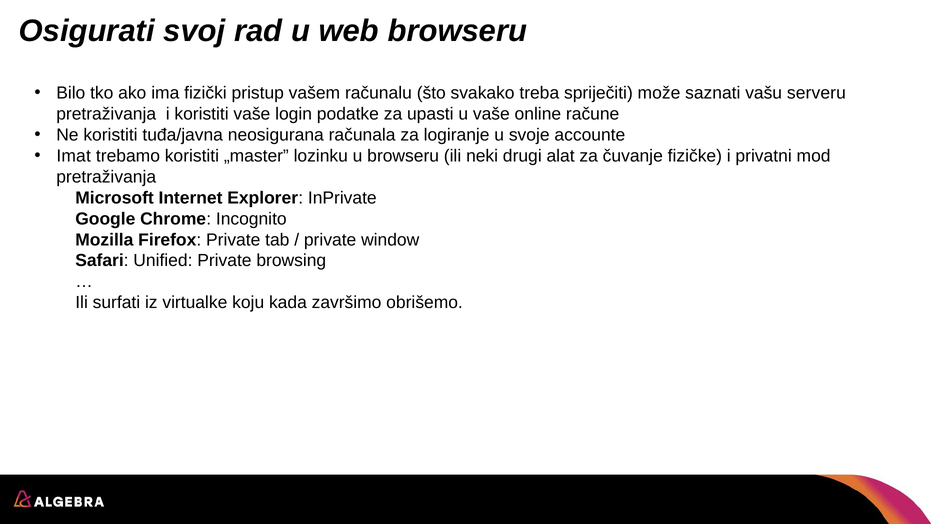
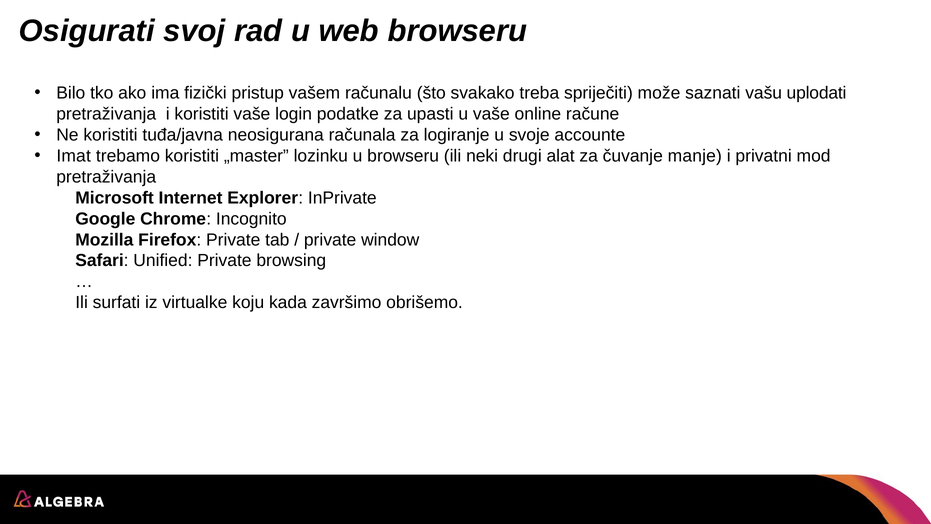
serveru: serveru -> uplodati (817, 93)
fizičke: fizičke -> manje (695, 156)
